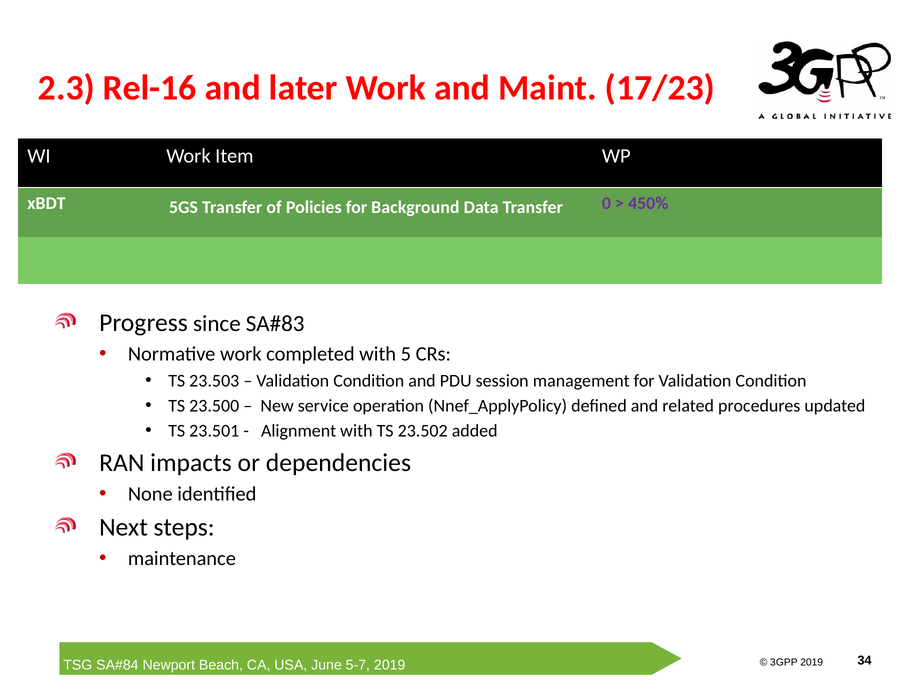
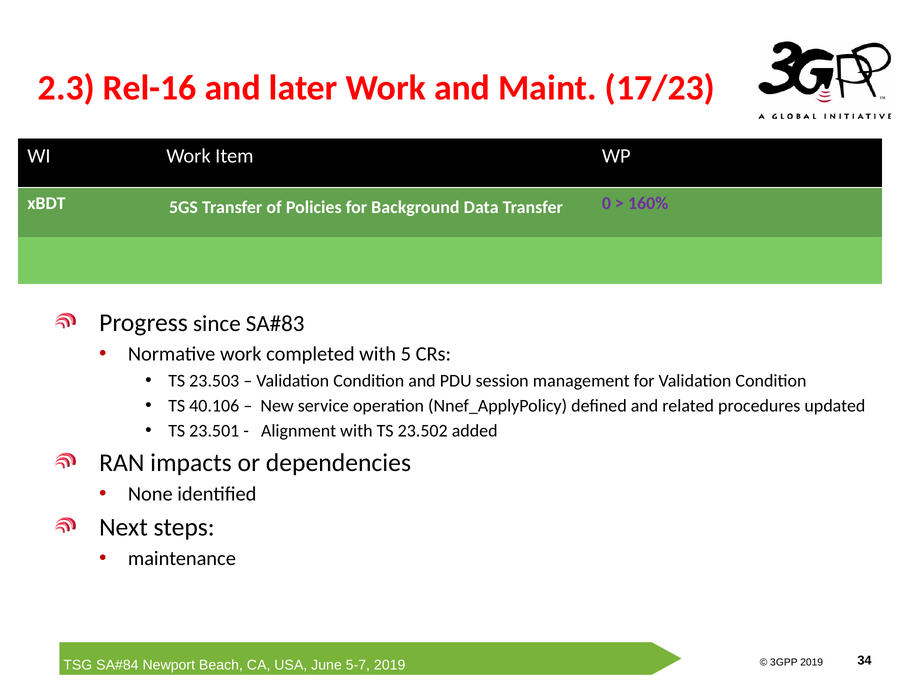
450%: 450% -> 160% (648, 203)
23.500: 23.500 -> 40.106 (214, 406)
